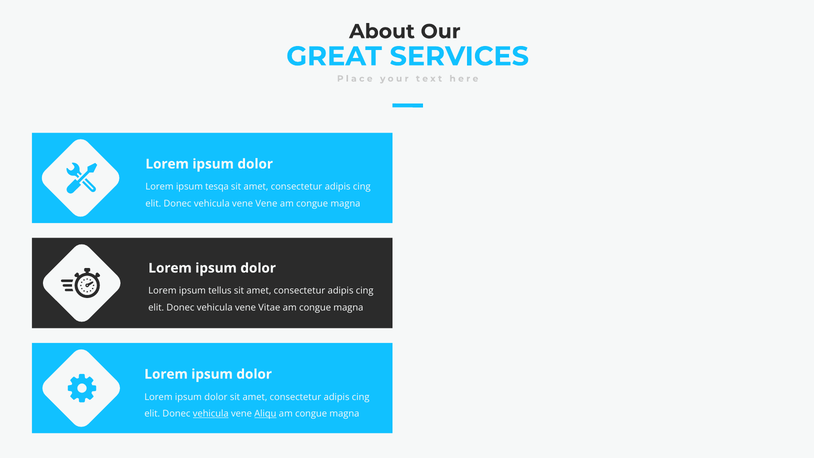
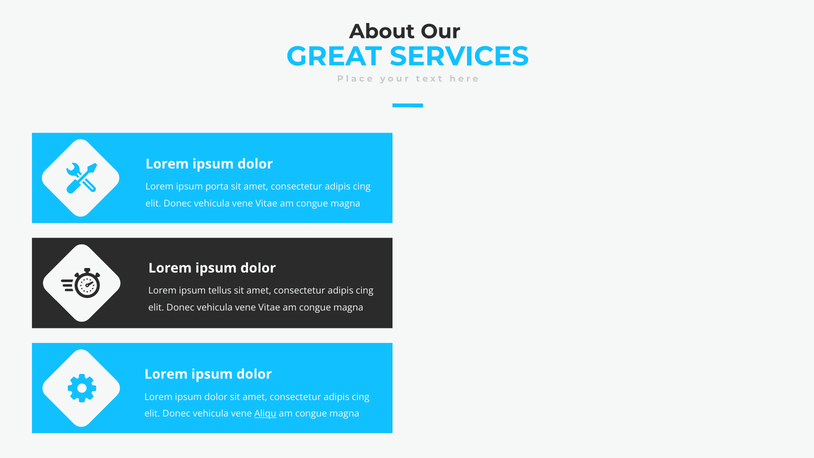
tesqa: tesqa -> porta (217, 187)
Vene: Vene -> Vitae (266, 204)
vehicula underline: present -> none (211, 414)
